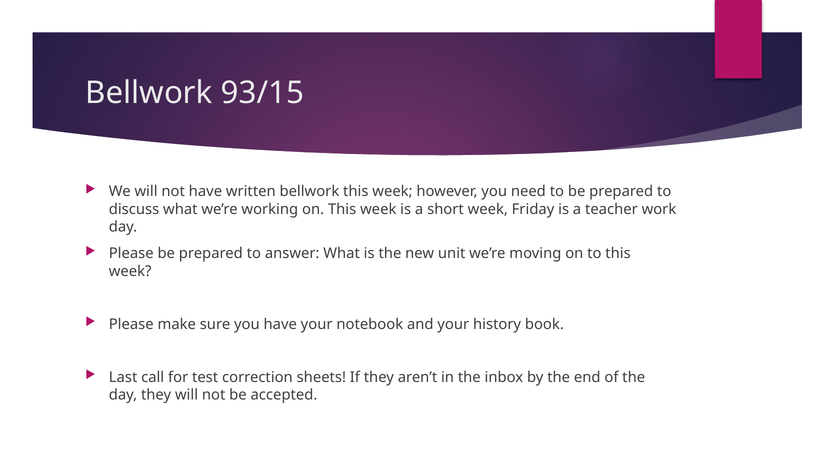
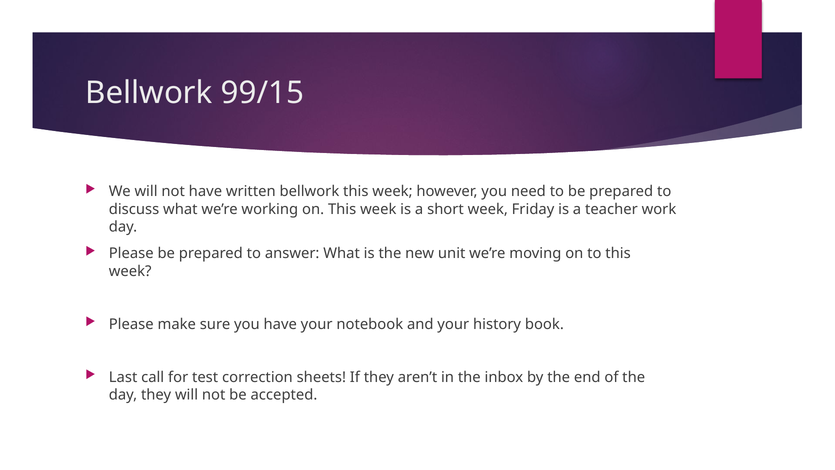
93/15: 93/15 -> 99/15 (262, 93)
